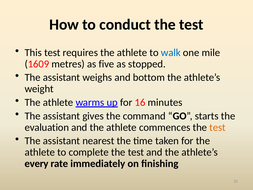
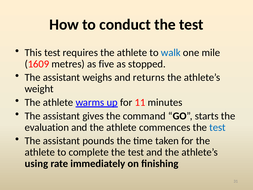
bottom: bottom -> returns (149, 77)
16: 16 -> 11 (140, 102)
test colour: orange -> blue (217, 127)
nearest: nearest -> pounds (98, 141)
every: every -> using (36, 163)
